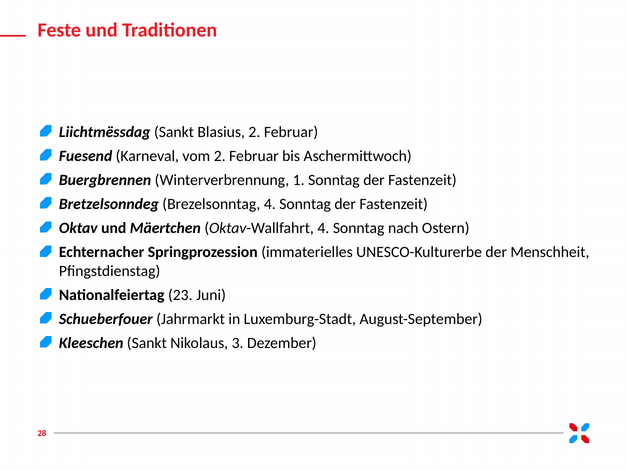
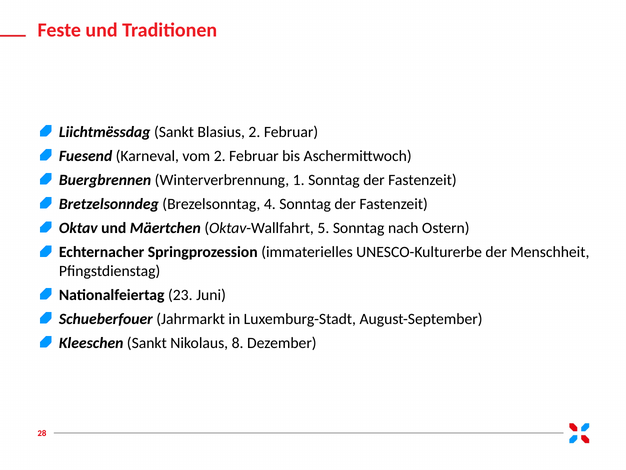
Oktav-Wallfahrt 4: 4 -> 5 (323, 228)
3: 3 -> 8 (238, 343)
